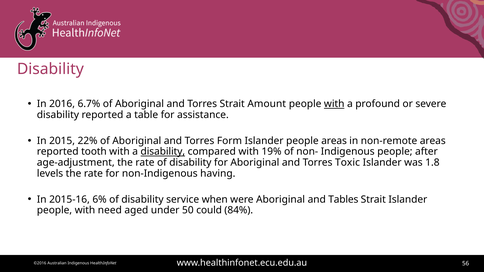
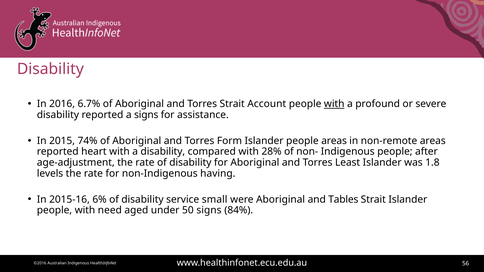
Amount: Amount -> Account (267, 104)
a table: table -> signs (146, 115)
22%: 22% -> 74% (88, 141)
tooth: tooth -> heart (94, 152)
disability underline: present -> none (163, 152)
19%: 19% -> 28% (272, 152)
Toxic: Toxic -> Least (348, 163)
when: when -> small (215, 200)
50 could: could -> signs (209, 210)
